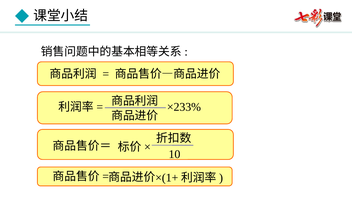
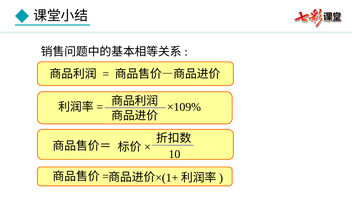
×233%: ×233% -> ×109% (184, 107)
